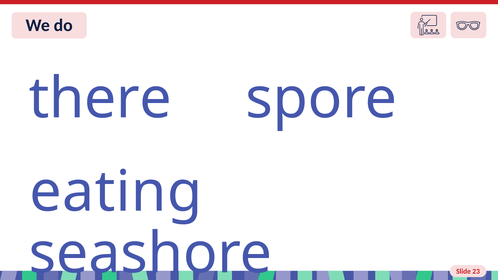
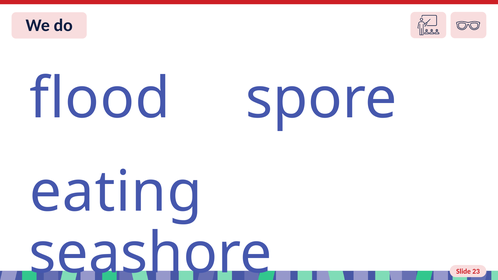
there: there -> flood (100, 99)
